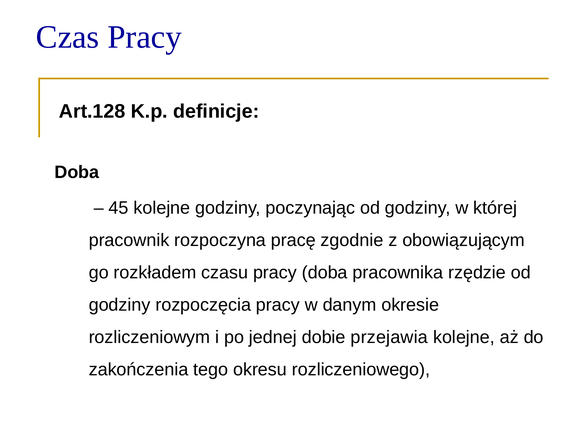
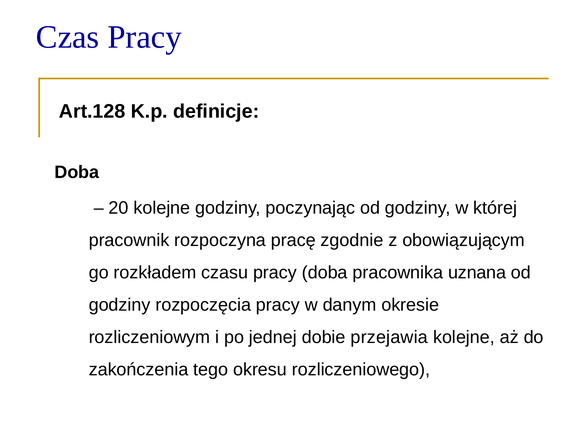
45: 45 -> 20 (119, 208)
rzędzie: rzędzie -> uznana (477, 273)
